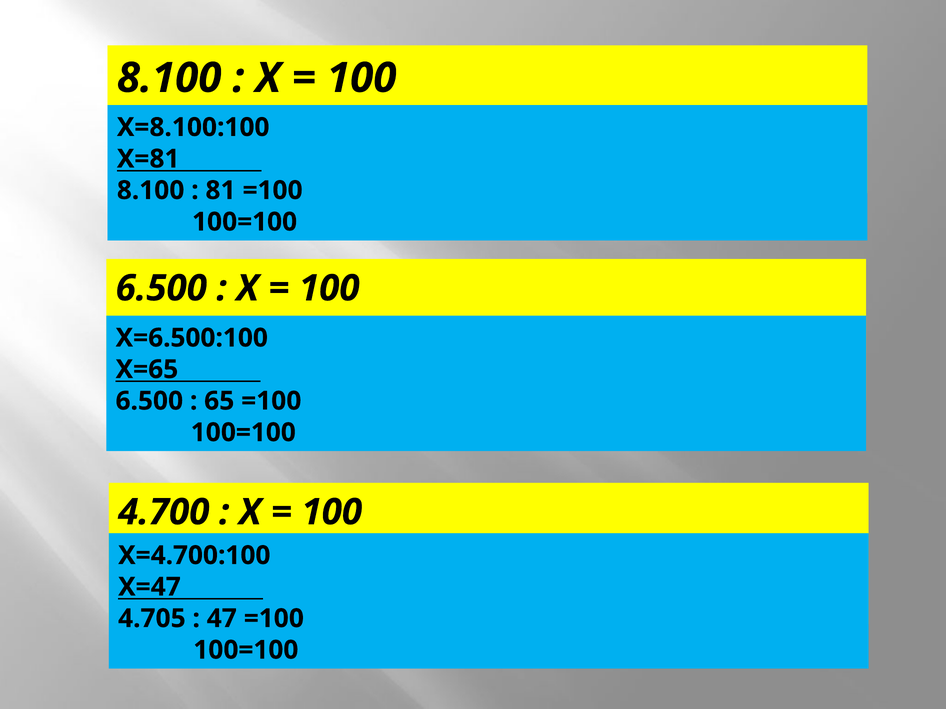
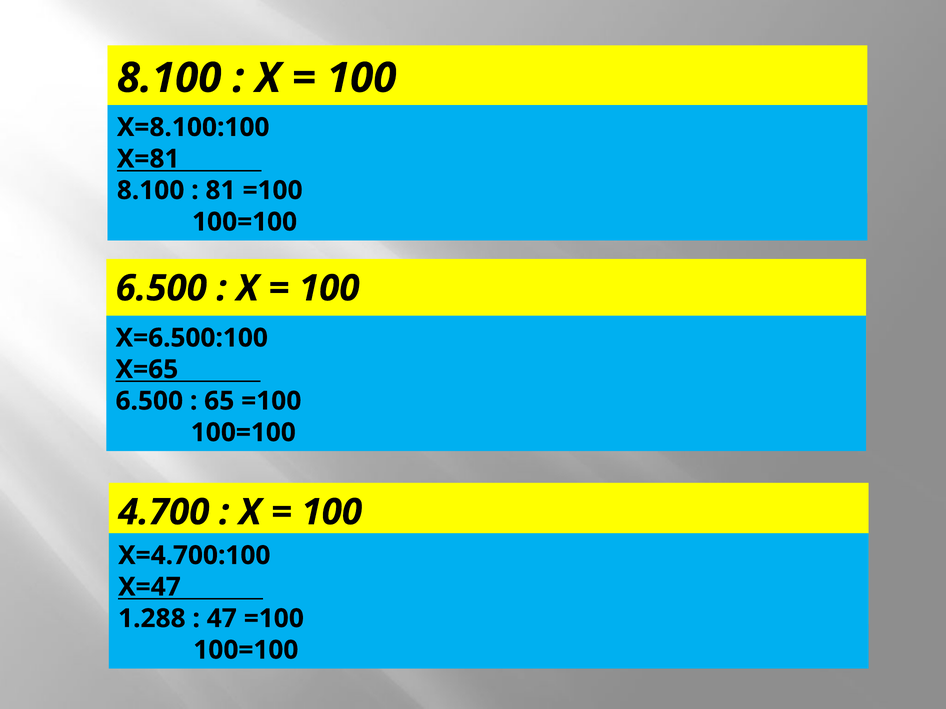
4.705: 4.705 -> 1.288 (152, 619)
